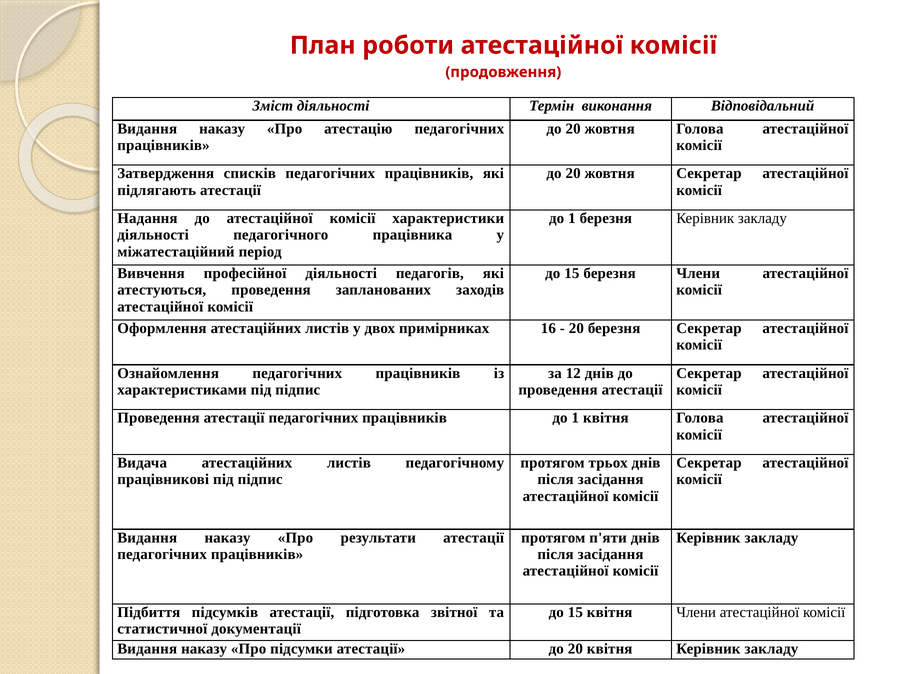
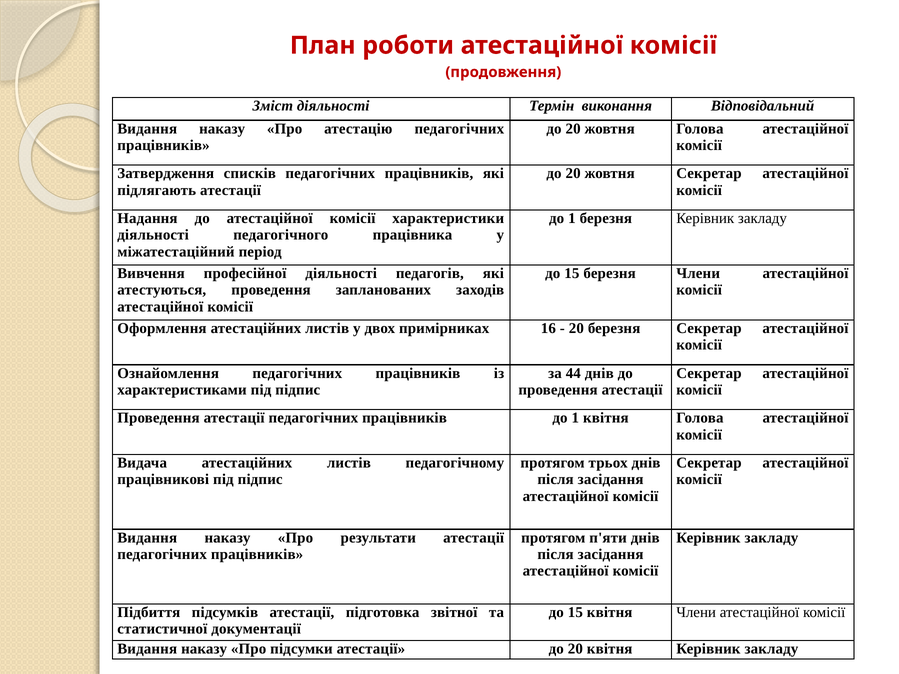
12: 12 -> 44 (573, 373)
